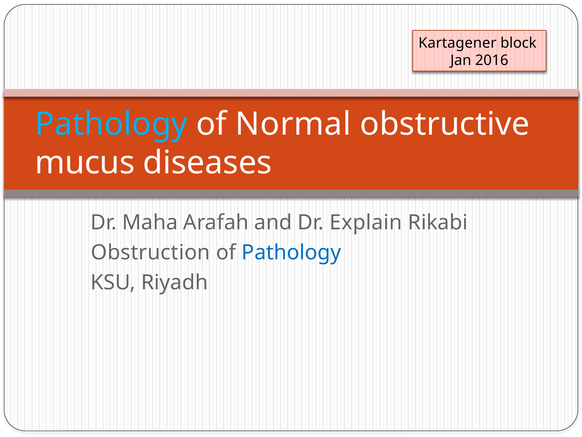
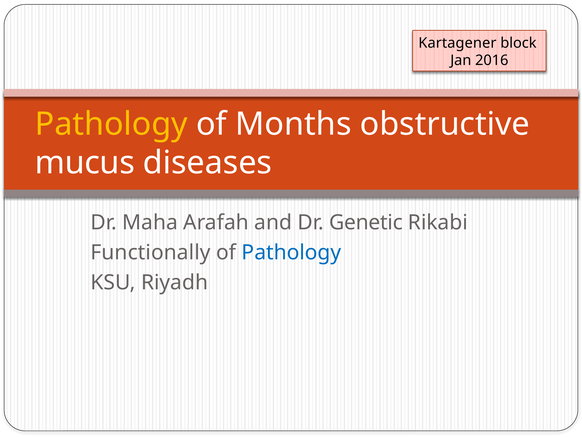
Pathology colour: light blue -> yellow (111, 124)
Normal: Normal -> Months (293, 124)
Explain: Explain -> Genetic (366, 222)
Obstruction: Obstruction -> Functionally (151, 252)
